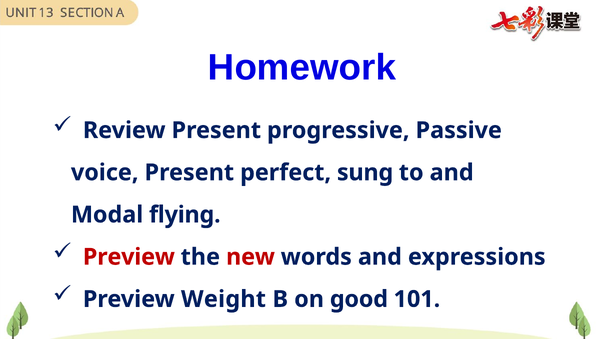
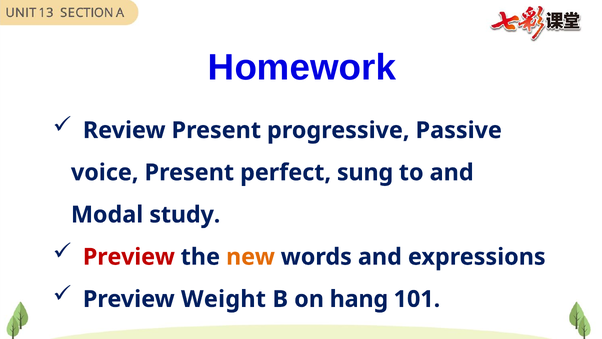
flying: flying -> study (185, 215)
new colour: red -> orange (250, 257)
good: good -> hang (359, 299)
